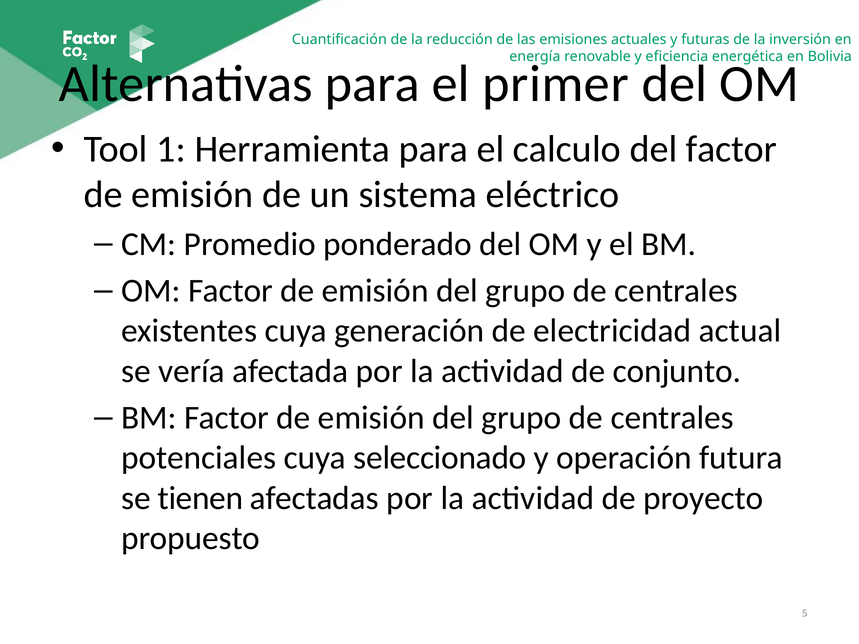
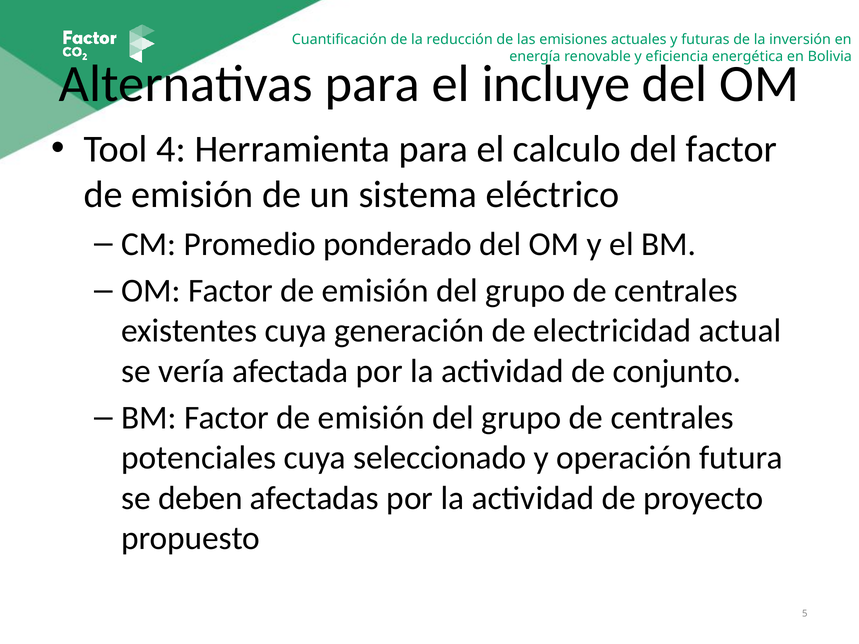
primer: primer -> incluye (556, 84)
1: 1 -> 4 (171, 149)
tienen: tienen -> deben (200, 498)
